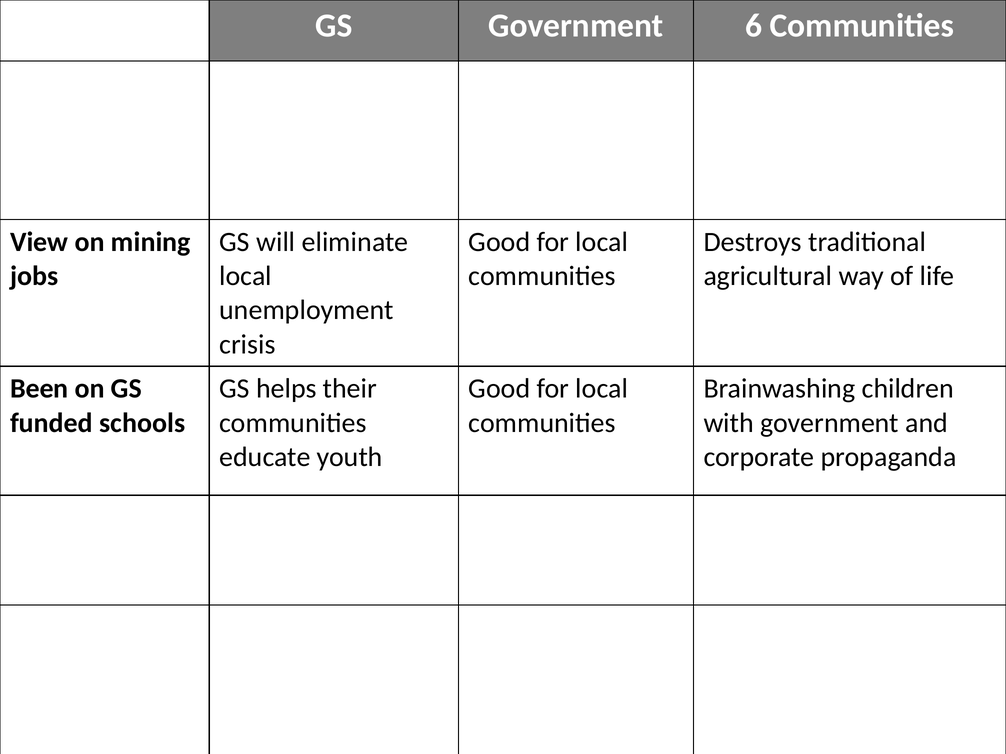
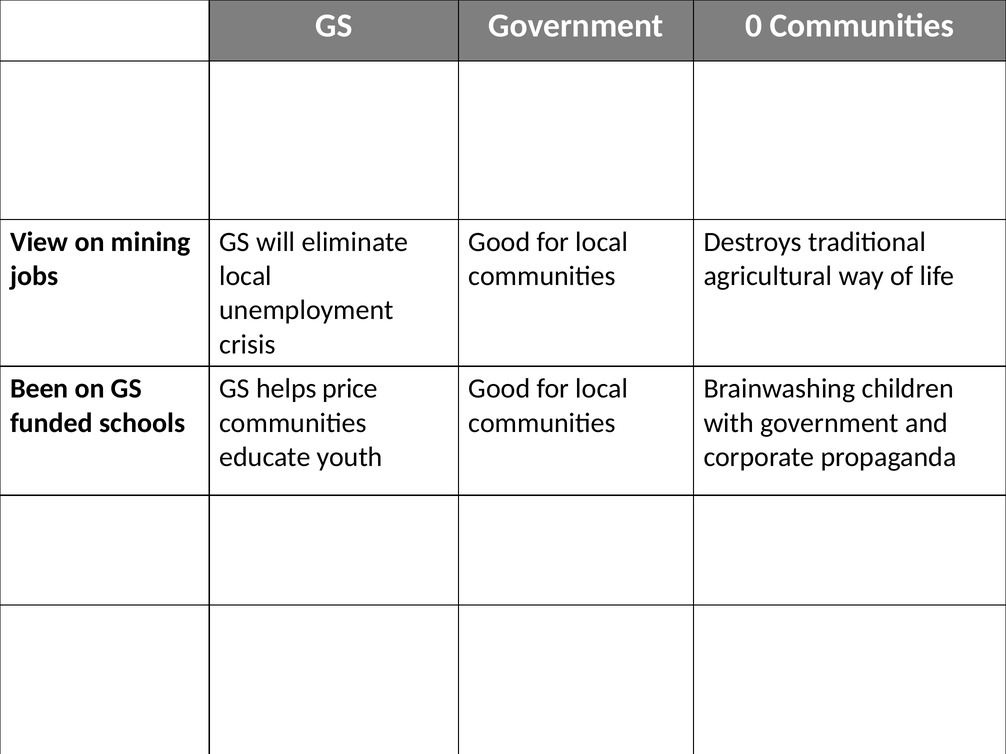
6: 6 -> 0 (754, 26)
their: their -> price (350, 389)
